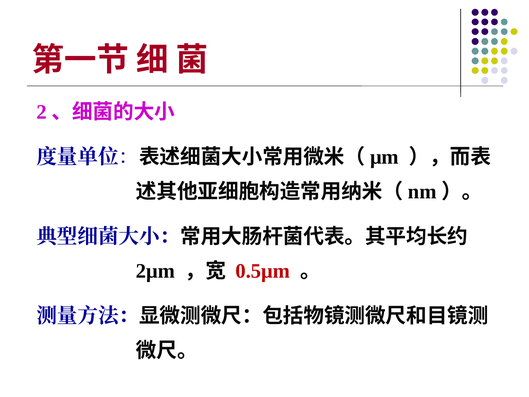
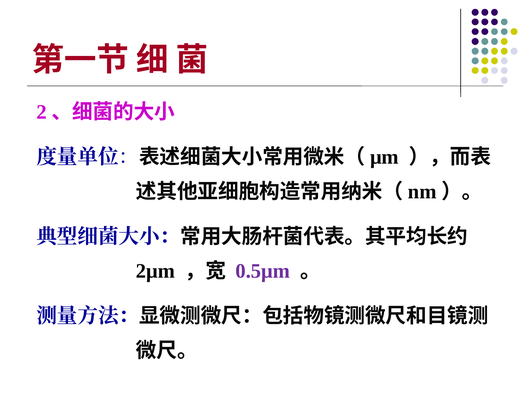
0.5μm colour: red -> purple (263, 271)
